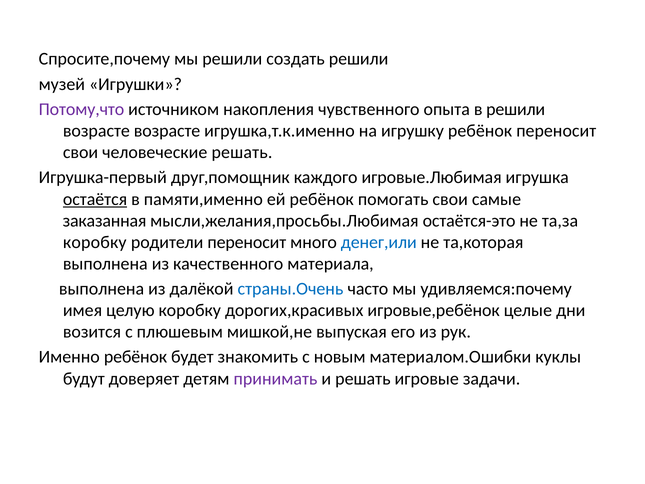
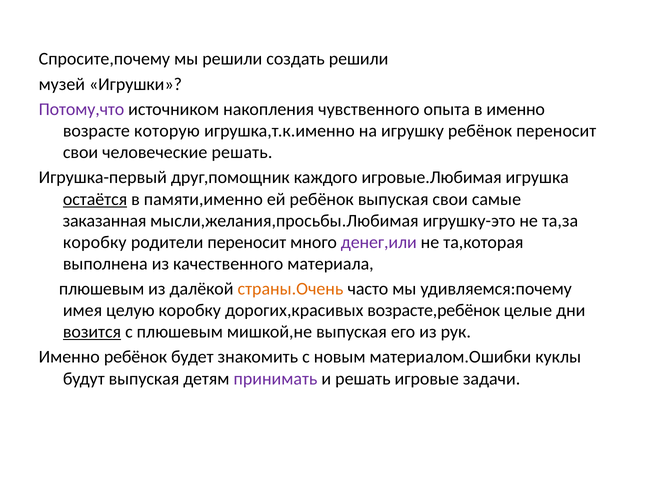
в решили: решили -> именно (516, 109)
возрасте возрасте: возрасте -> которую (167, 131)
ребёнок помогать: помогать -> выпуская (393, 199)
остаётся-это: остаётся-это -> игрушку-это (469, 221)
денег,или colour: blue -> purple (379, 242)
выполнена: выполнена -> плюшевым (102, 289)
страны.Очень colour: blue -> orange (290, 289)
игровые,ребёнок: игровые,ребёнок -> возрасте,ребёнок (434, 310)
возится underline: none -> present (92, 332)
будут доверяет: доверяет -> выпуская (144, 378)
